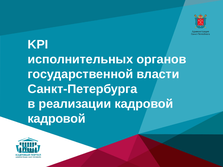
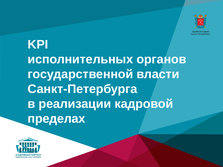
кадровой: кадровой -> пределах (56, 119)
